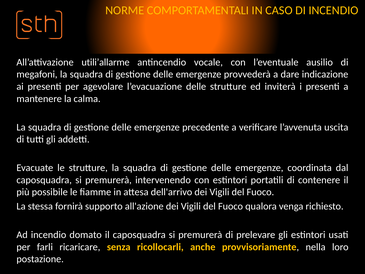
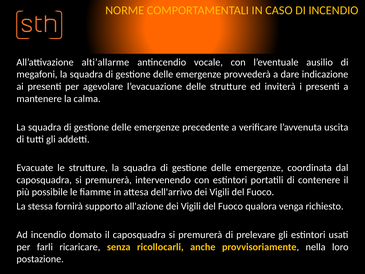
utili’allarme: utili’allarme -> alti’allarme (105, 62)
